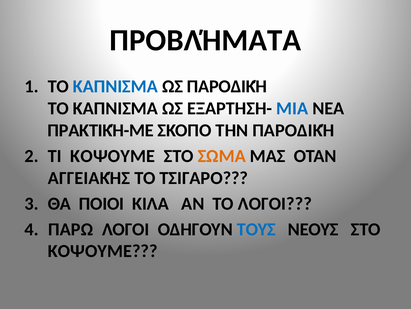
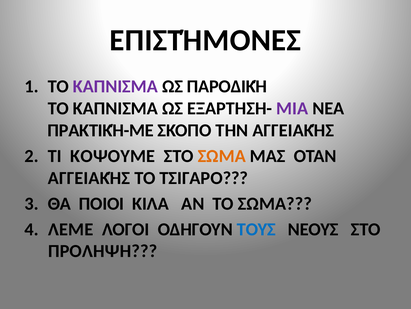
ΠΡΟΒΛΉΜΑΤΑ: ΠΡΟΒΛΉΜΑΤΑ -> ΕΠΙΣΤΉΜΟΝΕΣ (205, 40)
ΚΑΠΝΙΣΜΑ colour: blue -> purple (115, 86)
ΜΙΑ colour: blue -> purple (292, 108)
ΤΗΝ ΠΑΡΟΔΙΚΉ: ΠΑΡΟΔΙΚΉ -> ΑΓΓΕΙΑΚΉΣ (293, 130)
ΤΟ ΛΟΓΟΙ: ΛΟΓΟΙ -> ΣΩΜΑ (275, 203)
ΠΑΡΩ: ΠΑΡΩ -> ΛΕΜΕ (71, 229)
ΚΟΨΟΥΜΕ: ΚΟΨΟΥΜΕ -> ΠΡΟΛΗΨΗ (103, 251)
